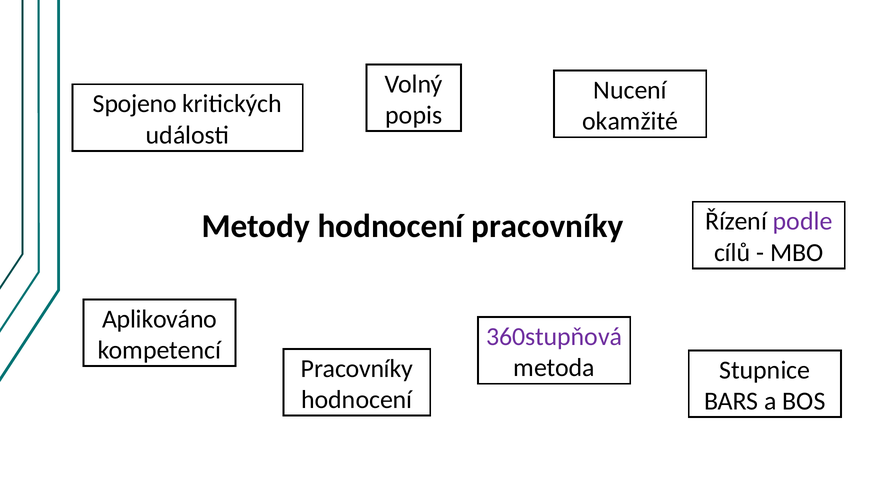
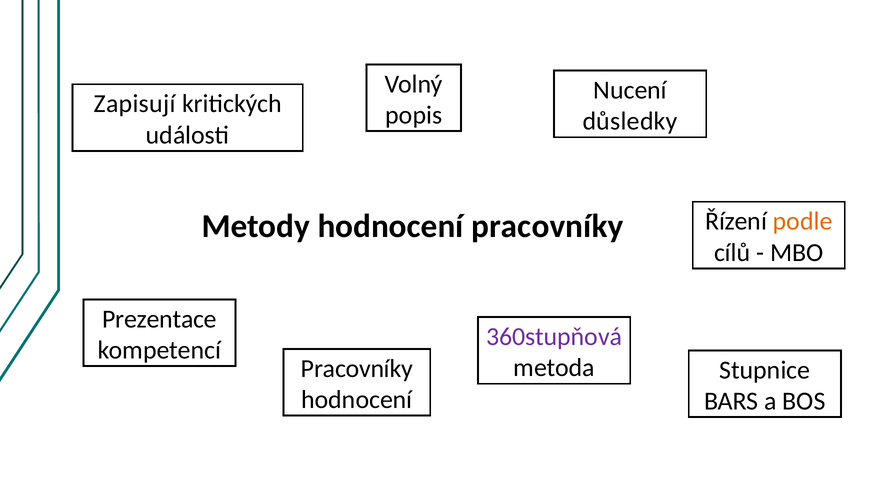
Spojeno: Spojeno -> Zapisují (135, 104)
okamžité: okamžité -> důsledky (630, 121)
podle colour: purple -> orange (803, 221)
Aplikováno: Aplikováno -> Prezentace (160, 319)
